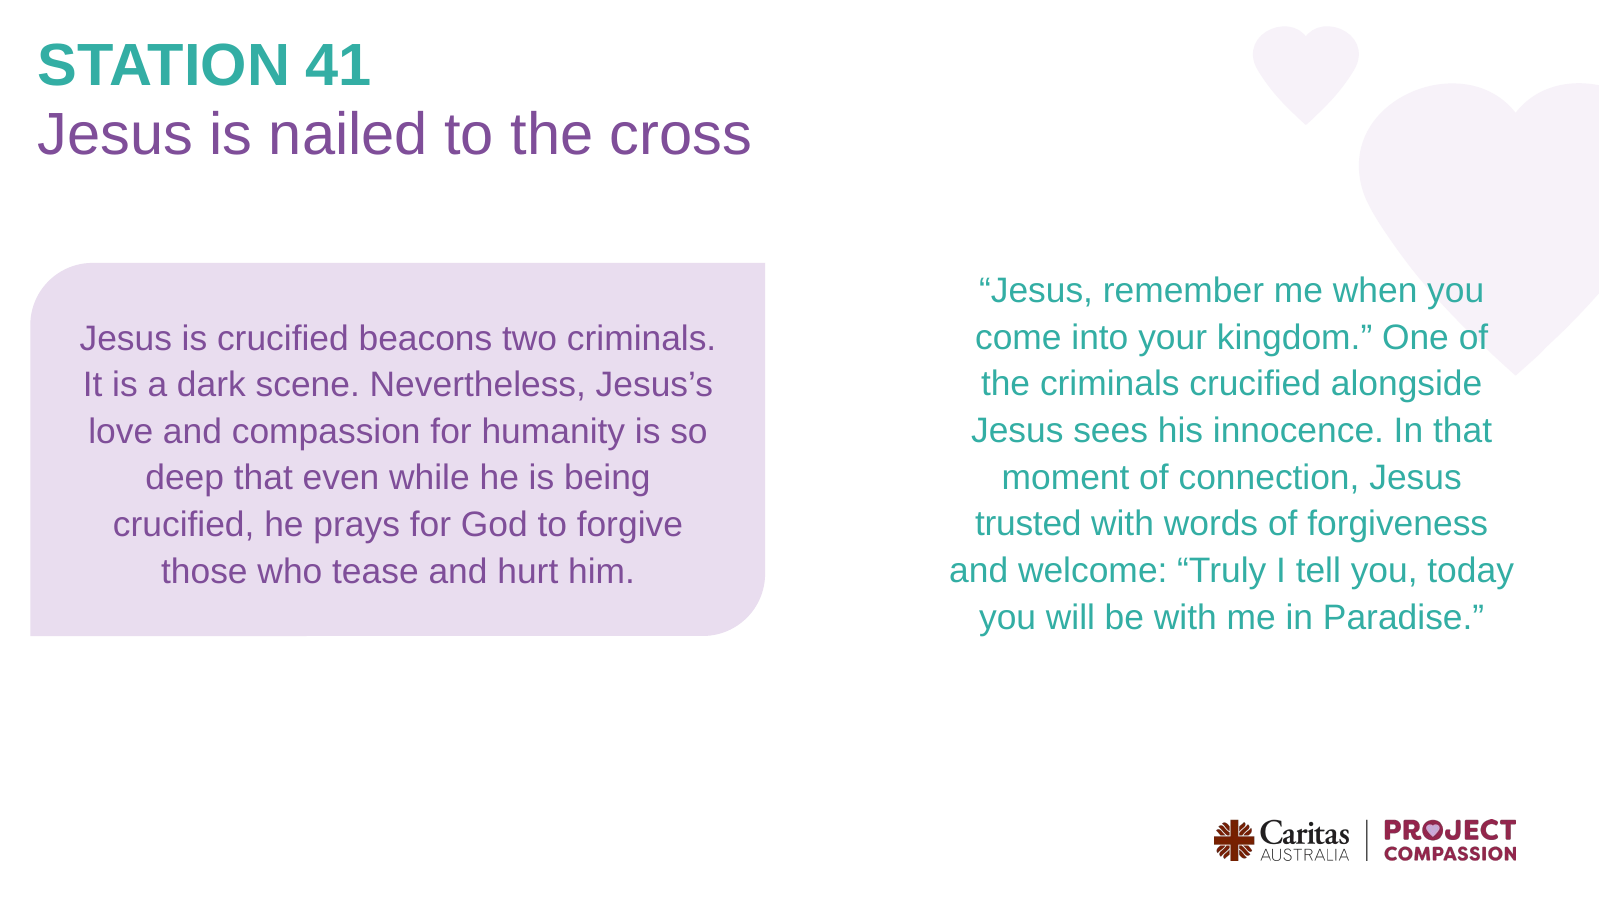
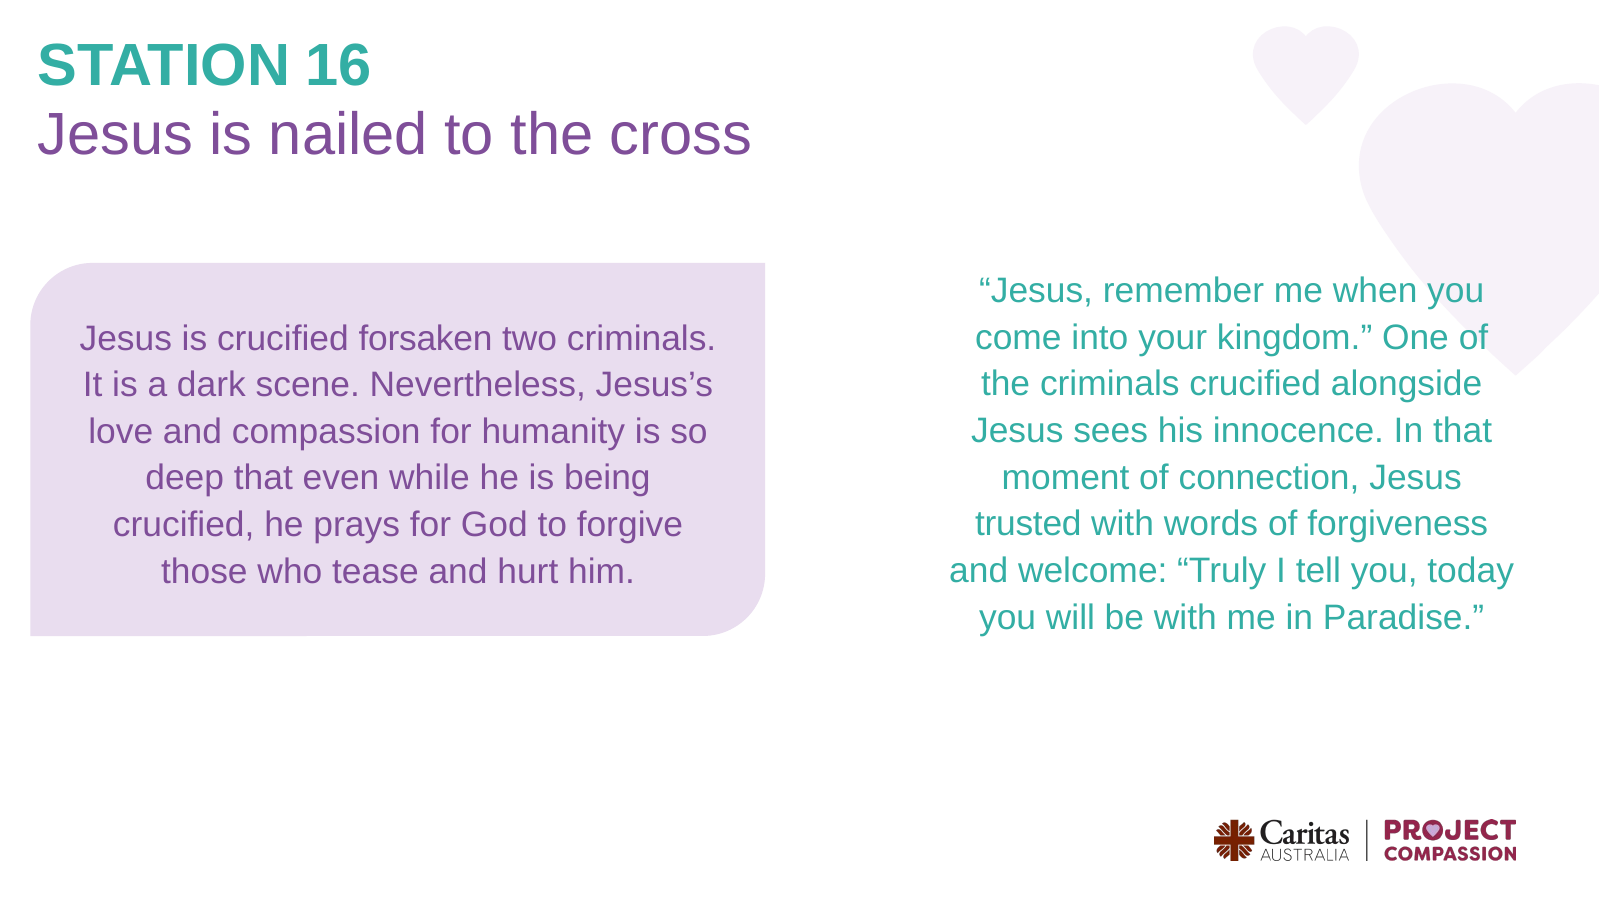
41: 41 -> 16 (338, 66)
beacons: beacons -> forsaken (426, 339)
